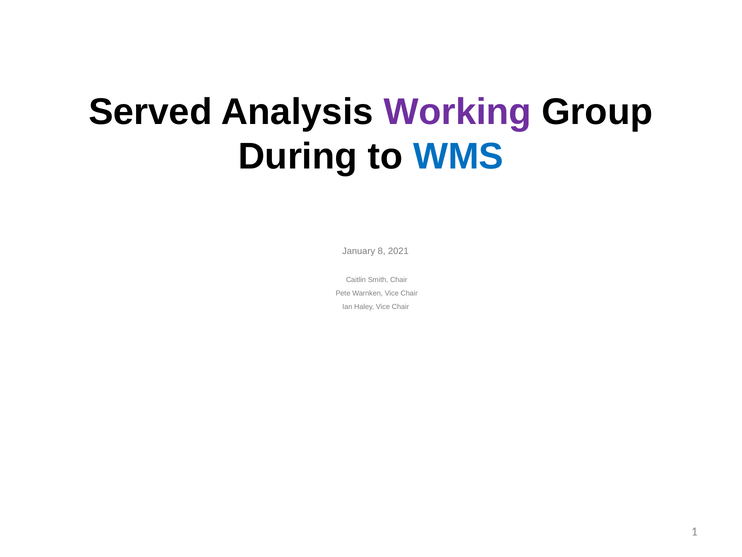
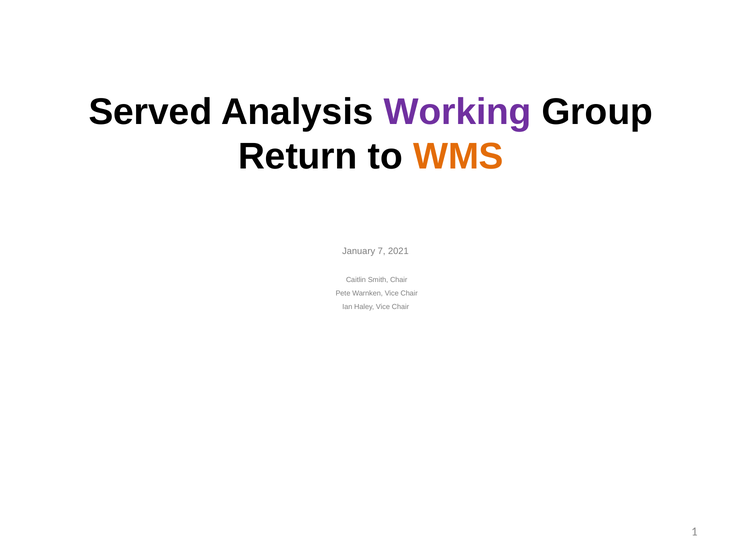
During: During -> Return (298, 157)
WMS colour: blue -> orange (458, 157)
8: 8 -> 7 (382, 251)
